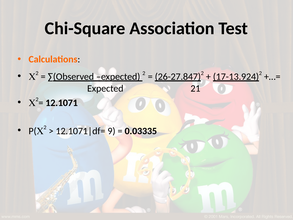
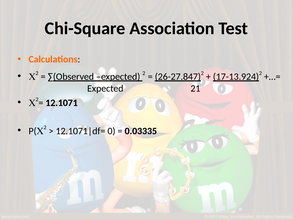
9: 9 -> 0 (111, 131)
